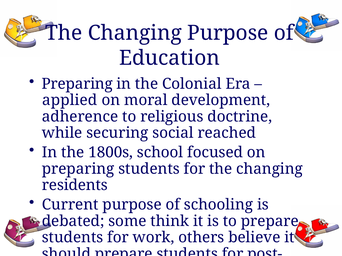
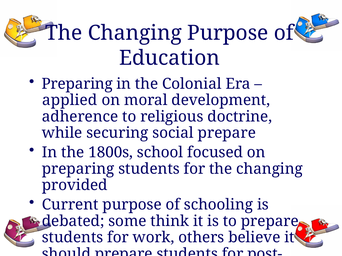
social reached: reached -> prepare (227, 133)
residents: residents -> provided (75, 186)
